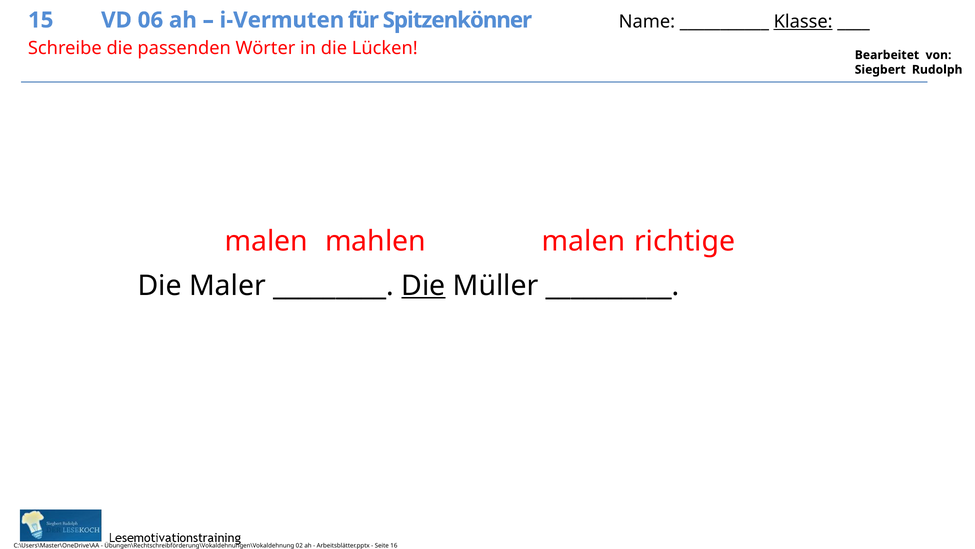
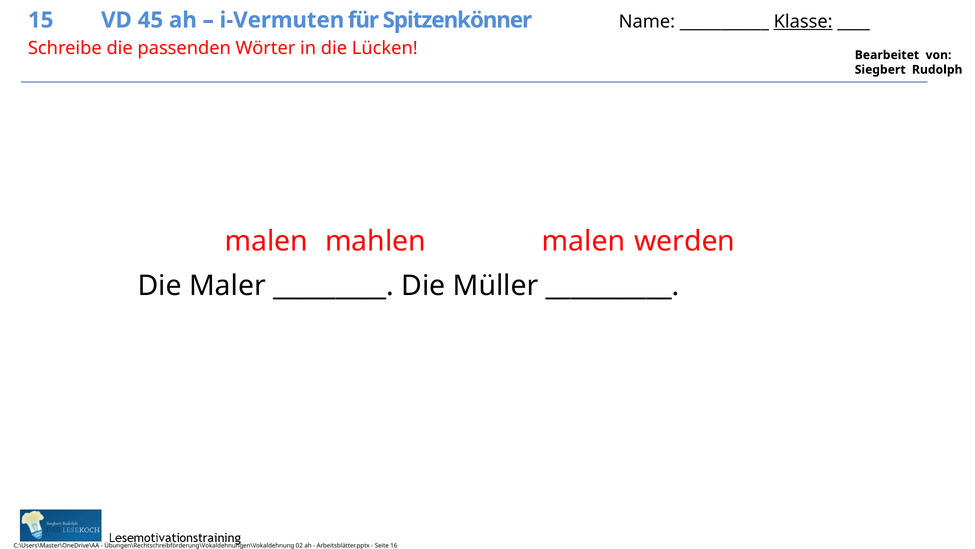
06: 06 -> 45 (150, 20)
richtige: richtige -> werden (685, 241)
Die underline: present -> none (423, 285)
